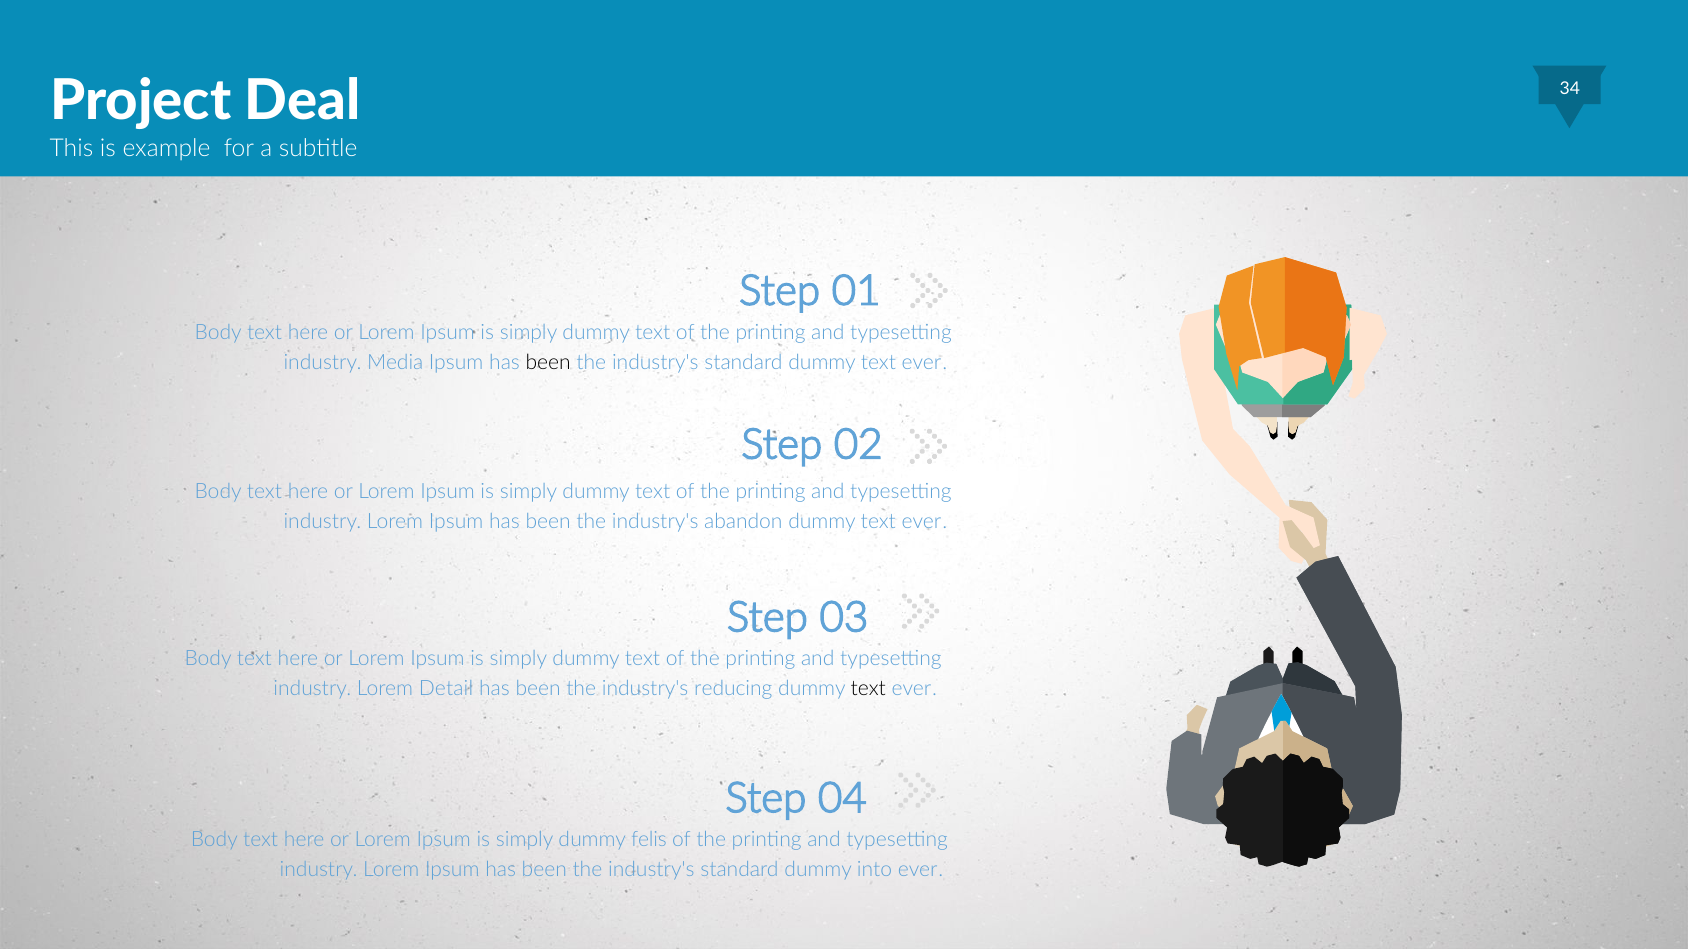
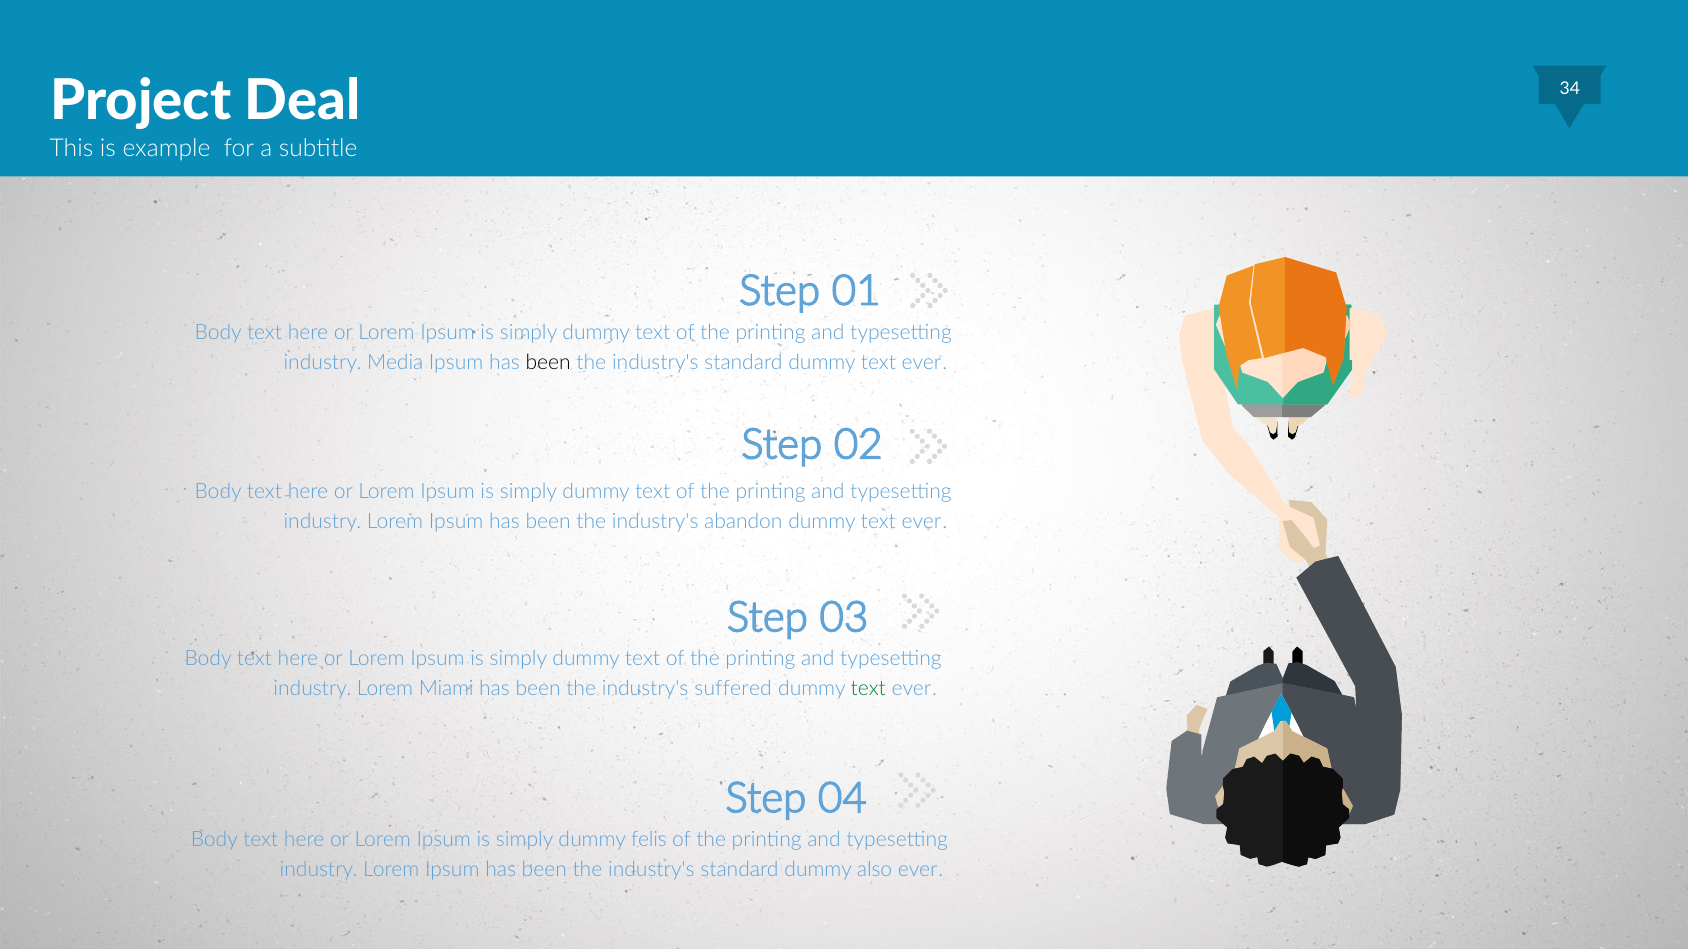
Detail: Detail -> Miami (446, 689)
reducing: reducing -> suffered (733, 689)
text colour: black -> green (868, 689)
into: into -> also (875, 870)
